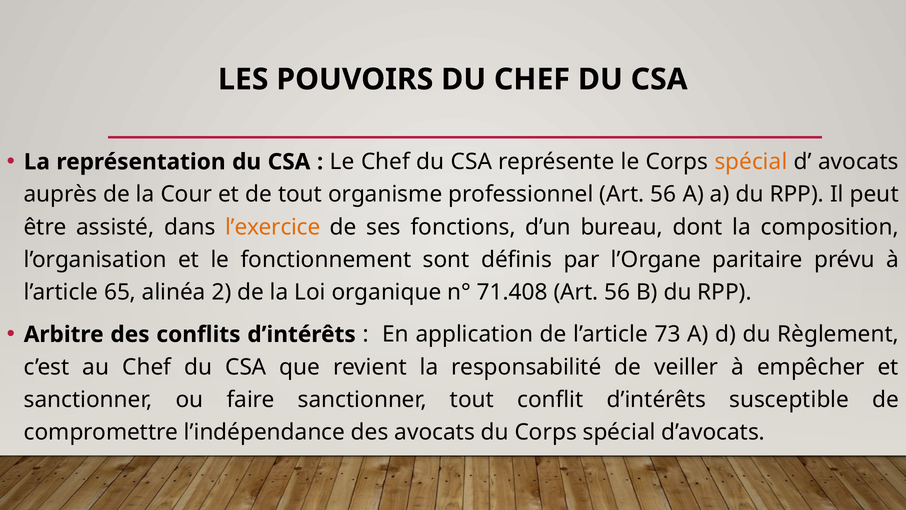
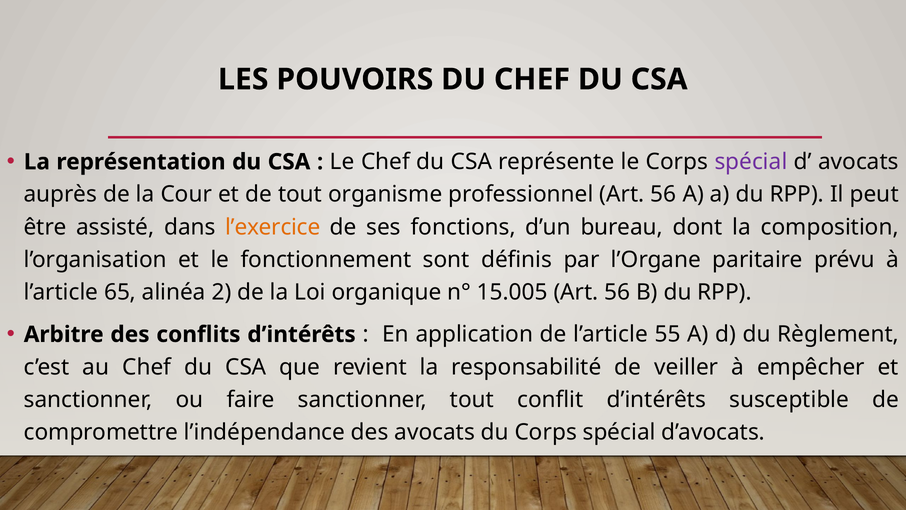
spécial colour: orange -> purple (751, 162)
71.408: 71.408 -> 15.005 (512, 292)
73: 73 -> 55 (668, 334)
